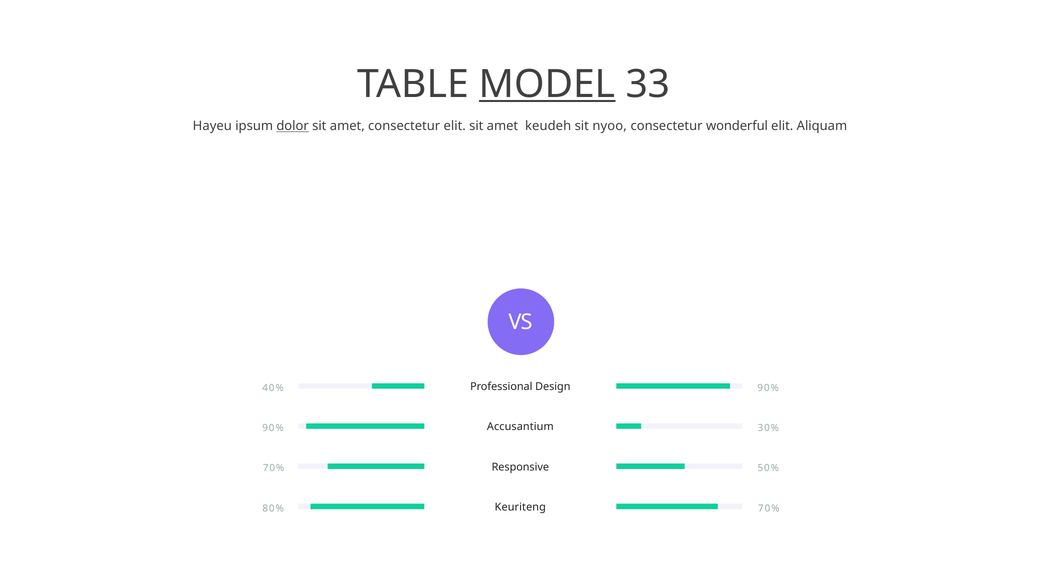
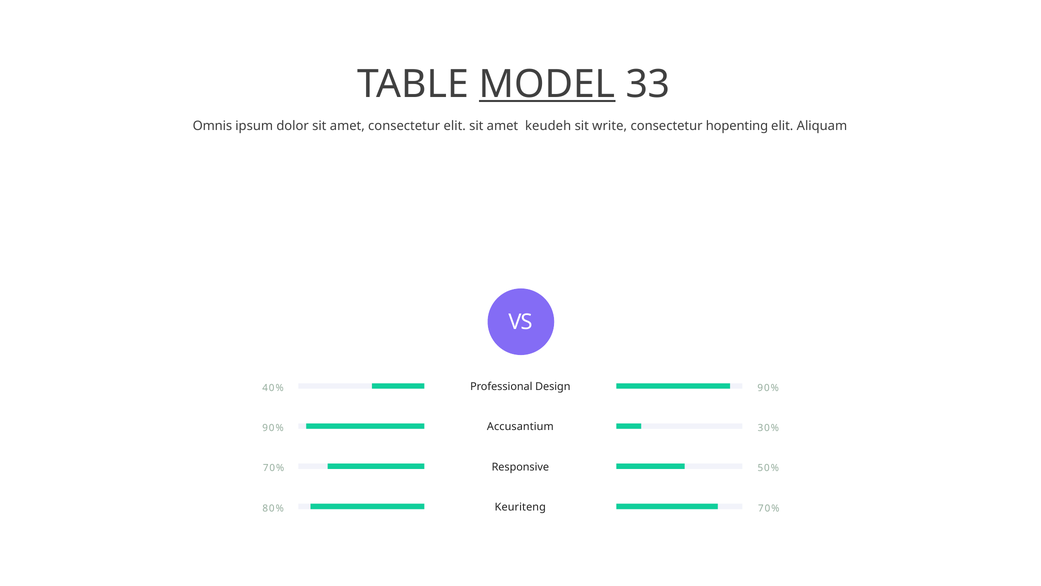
Hayeu: Hayeu -> Omnis (212, 126)
dolor underline: present -> none (293, 126)
nyoo: nyoo -> write (610, 126)
wonderful: wonderful -> hopenting (737, 126)
